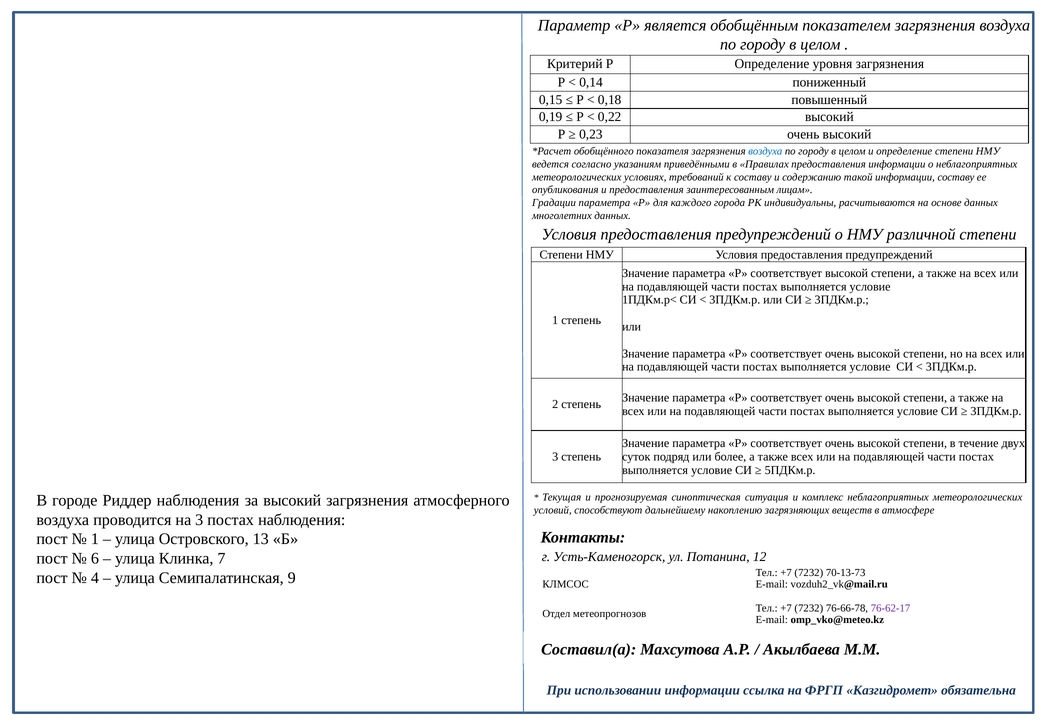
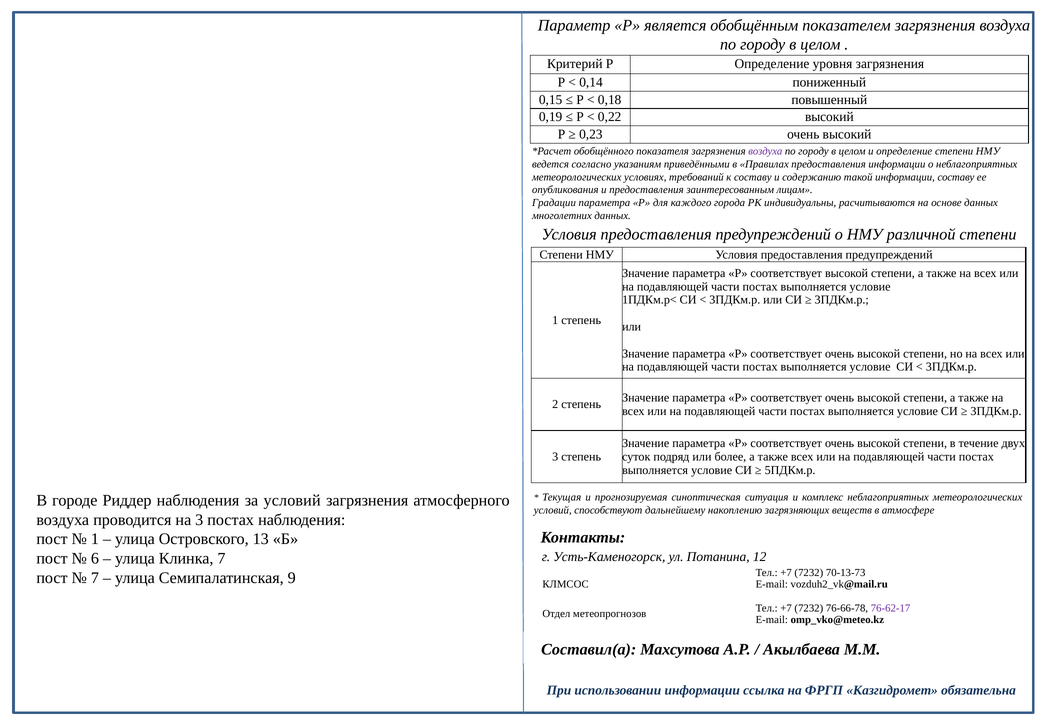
воздуха colour: blue -> purple (765, 151)
за высокий: высокий -> условий (292, 500)
4: 4 -> 7 (95, 578)
